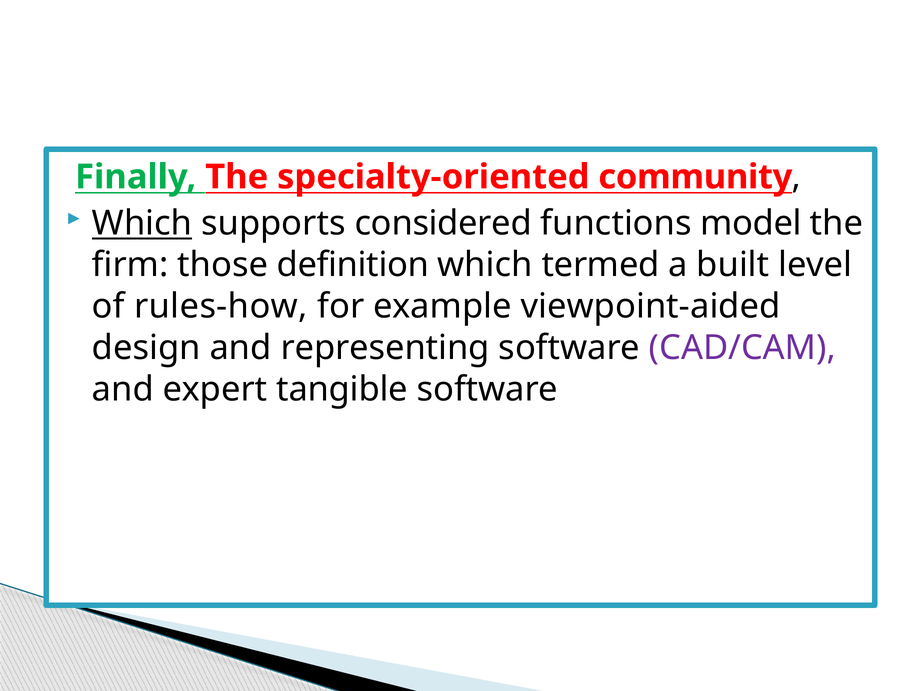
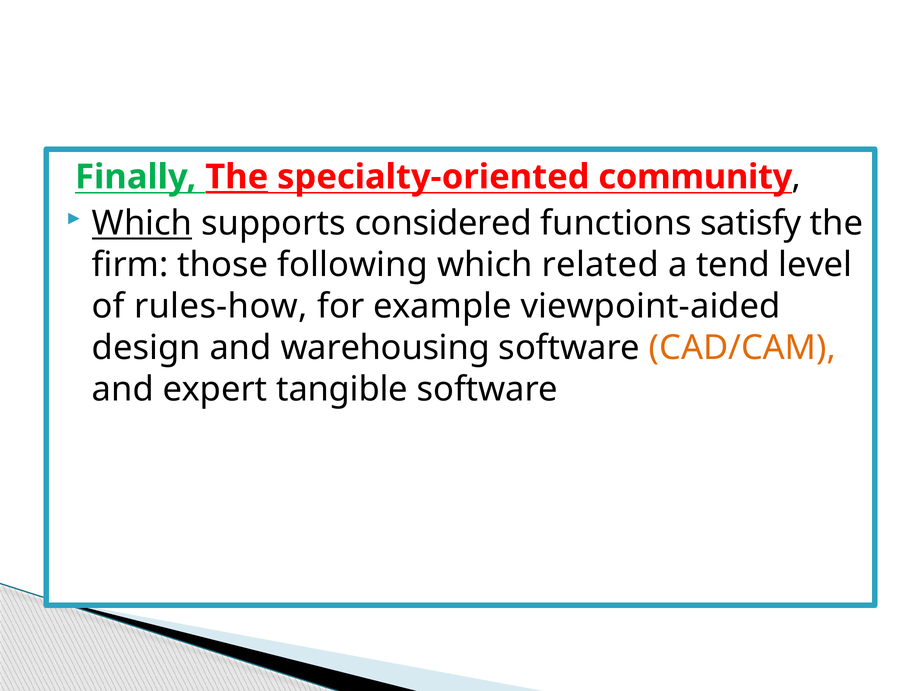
The underline: none -> present (237, 177)
model: model -> satisfy (751, 223)
definition: definition -> following (353, 265)
termed: termed -> related (600, 265)
built: built -> tend (733, 265)
representing: representing -> warehousing (385, 348)
CAD/CAM colour: purple -> orange (742, 348)
